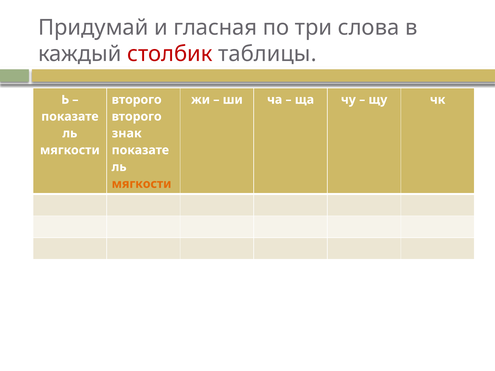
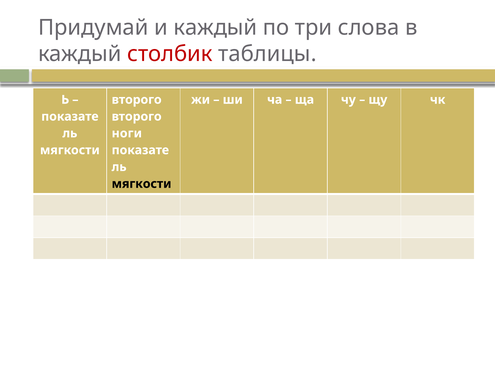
и гласная: гласная -> каждый (215, 28)
знак: знак -> ноги (127, 133)
мягкости colour: orange -> black (142, 184)
